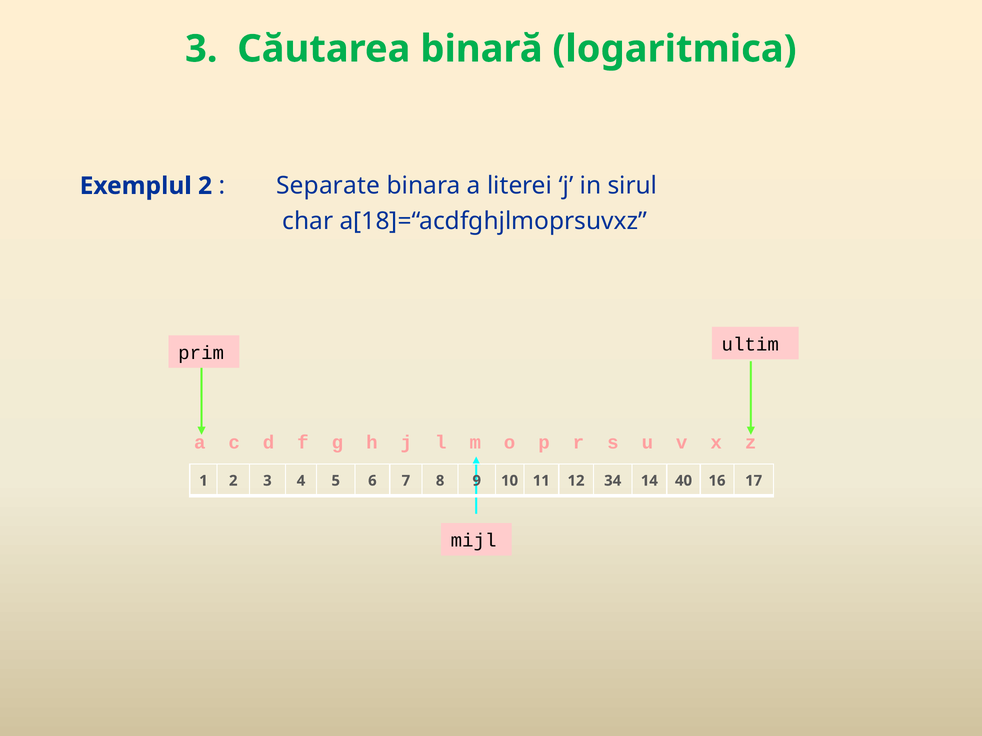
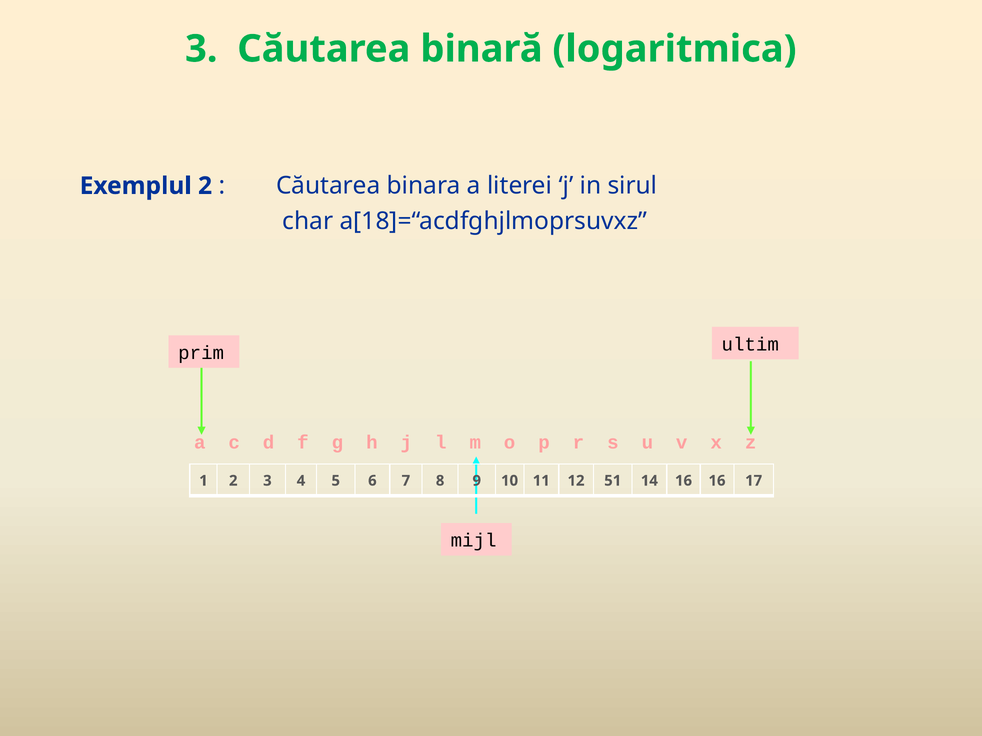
Separate: Separate -> Căutarea (328, 186)
34: 34 -> 51 (613, 481)
14 40: 40 -> 16 (684, 481)
